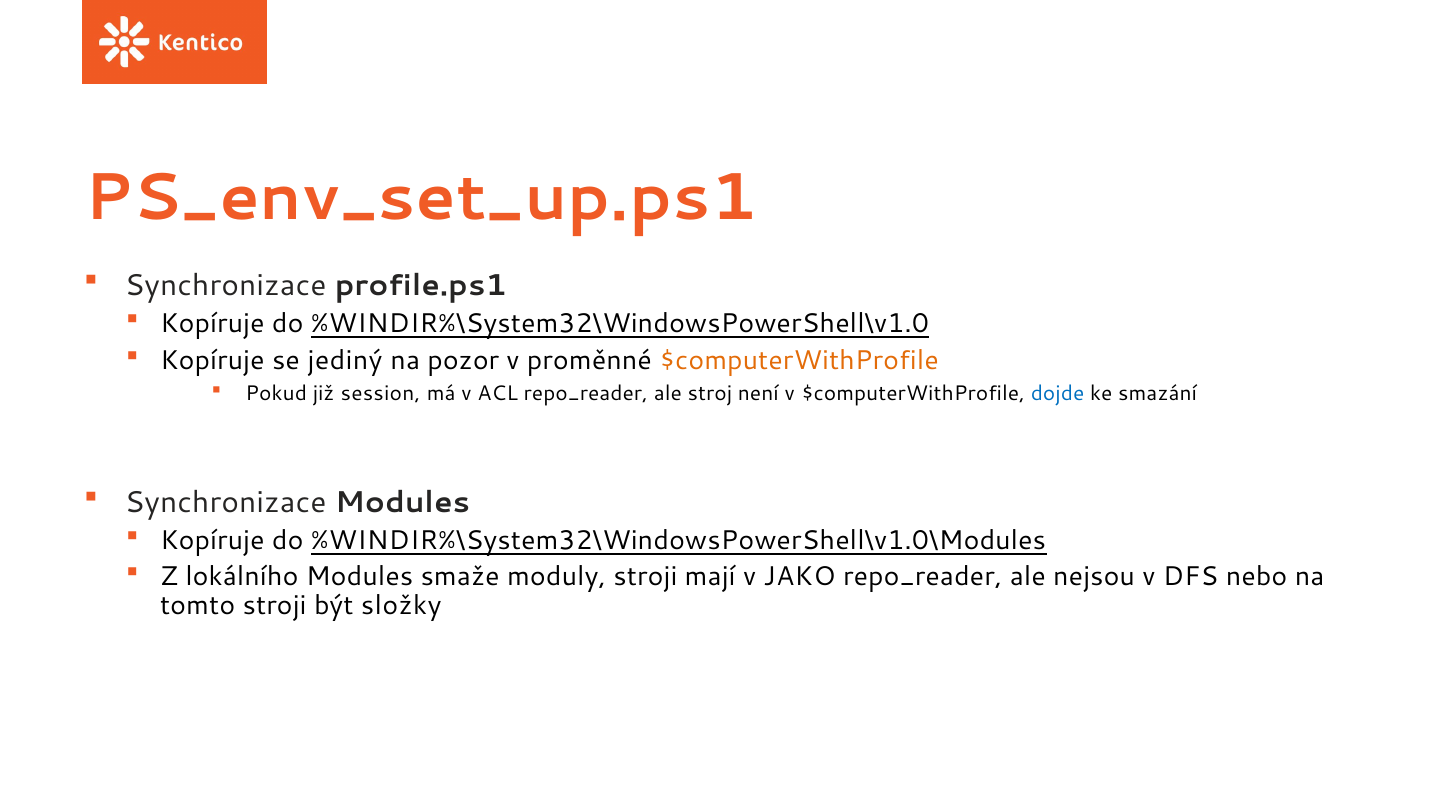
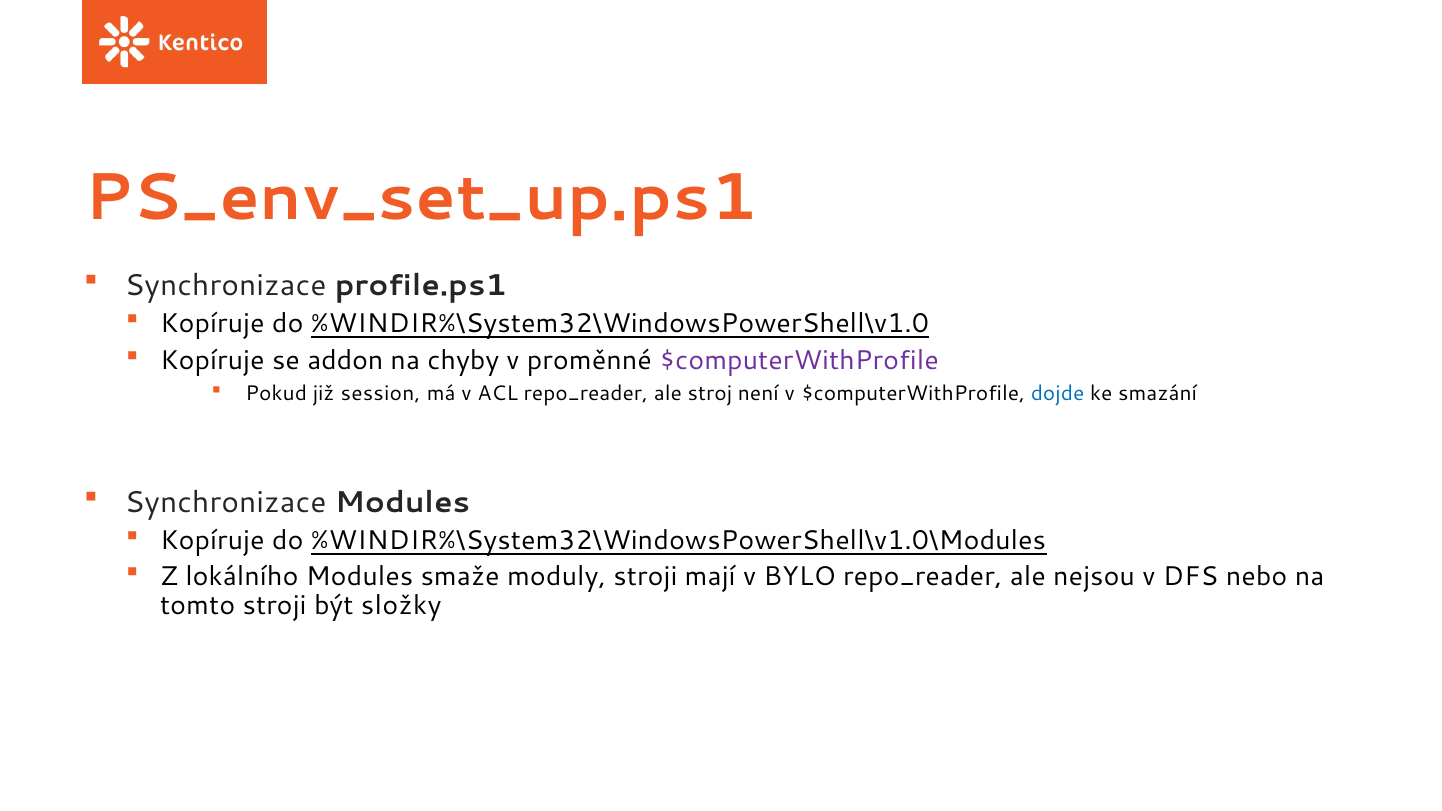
jediný: jediný -> addon (345, 360)
pozor: pozor -> chyby (463, 360)
$computerWithProfile colour: orange -> purple (799, 360)
JAKO: JAKO -> BYLO (800, 577)
